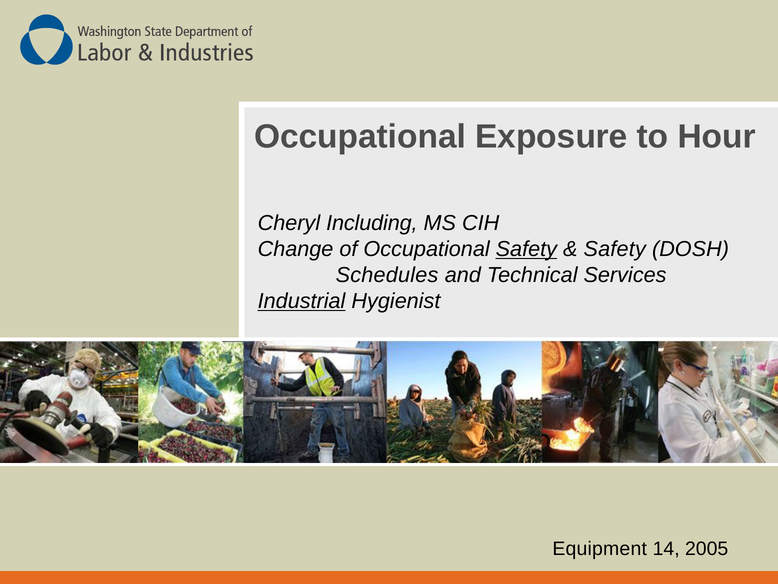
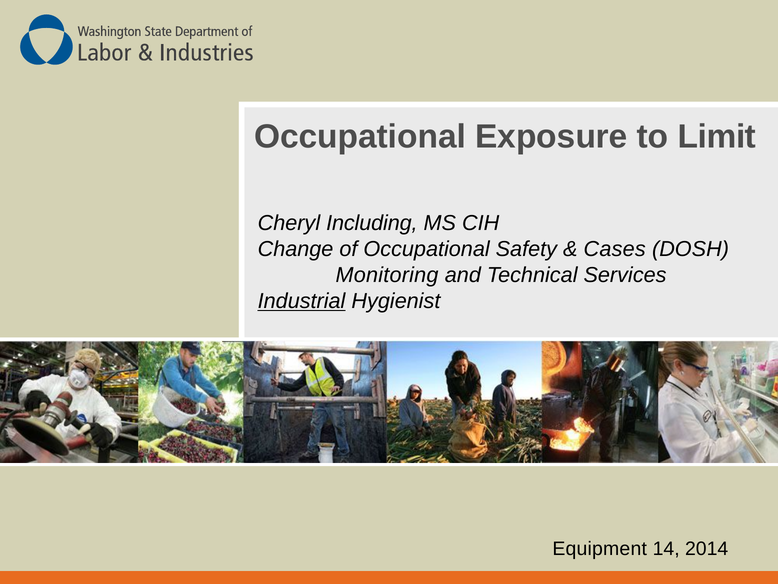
Hour: Hour -> Limit (717, 137)
Safety underline: present -> none (526, 249)
Safety: Safety -> Cases (615, 249)
Schedules: Schedules -> Monitoring (387, 275)
2005: 2005 -> 2014 (707, 548)
